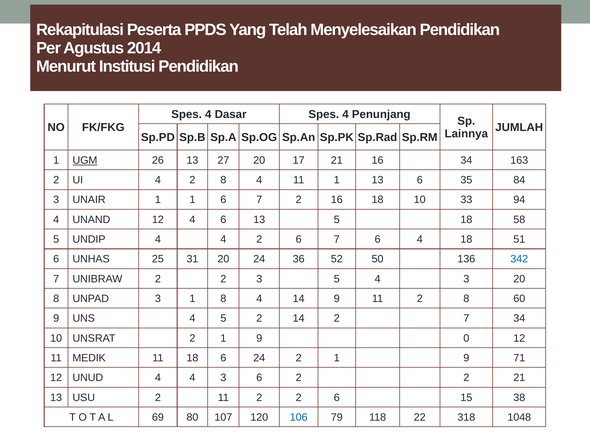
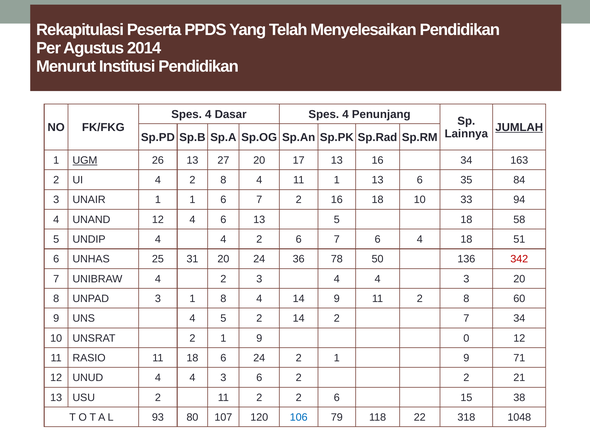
JUMLAH underline: none -> present (519, 128)
17 21: 21 -> 13 (337, 160)
52: 52 -> 78 (337, 259)
342 colour: blue -> red (519, 259)
UNIBRAW 2: 2 -> 4 (158, 279)
3 5: 5 -> 4 (337, 279)
MEDIK: MEDIK -> RASIO (89, 358)
69: 69 -> 93 (158, 418)
